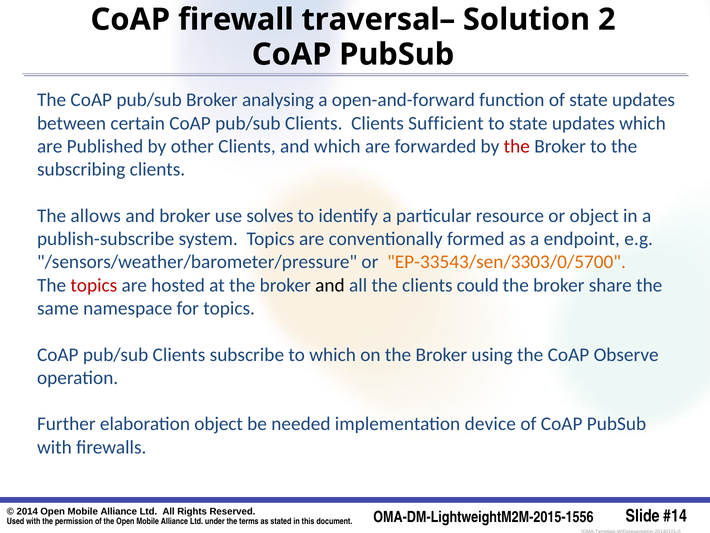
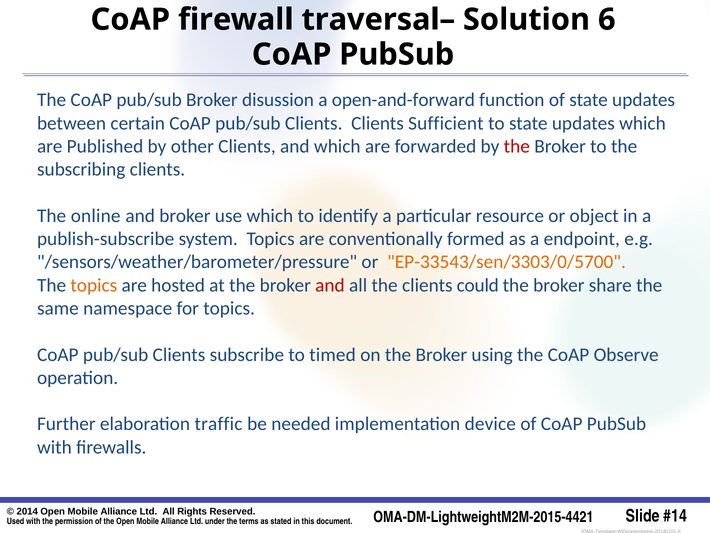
2: 2 -> 6 (607, 20)
analysing: analysing -> disussion (278, 100)
allows: allows -> online (96, 216)
use solves: solves -> which (270, 216)
topics colour: red -> orange (94, 285)
and colour: black -> red (330, 285)
to which: which -> timed (333, 355)
elaboration object: object -> traffic (218, 424)
OMA-DM-LightweightM2M-2015-1556: OMA-DM-LightweightM2M-2015-1556 -> OMA-DM-LightweightM2M-2015-4421 (483, 517)
